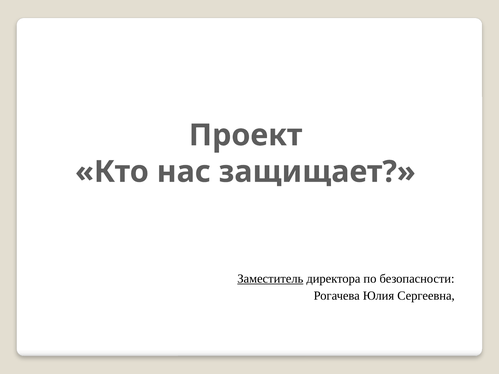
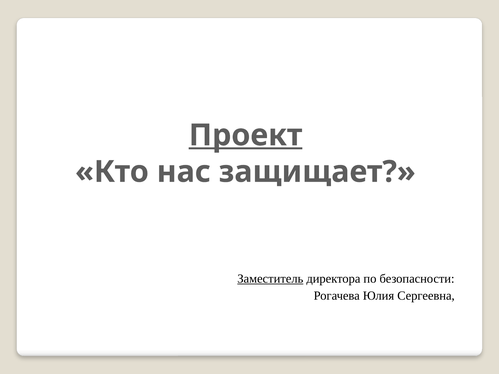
Проект underline: none -> present (246, 135)
